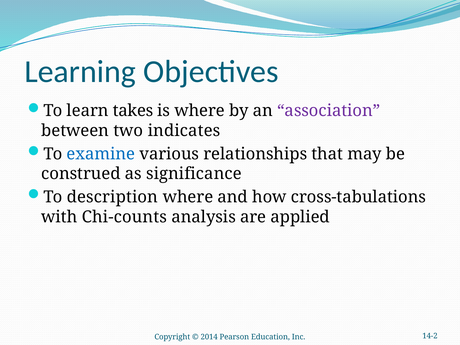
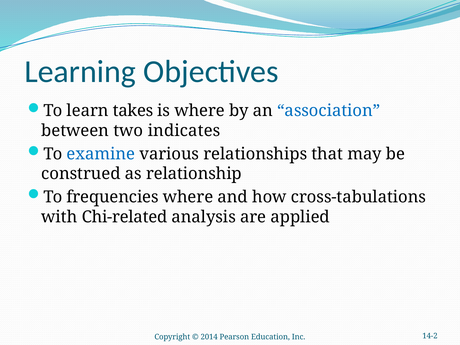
association colour: purple -> blue (329, 111)
significance: significance -> relationship (194, 174)
description: description -> frequencies (113, 197)
Chi-counts: Chi-counts -> Chi-related (125, 217)
